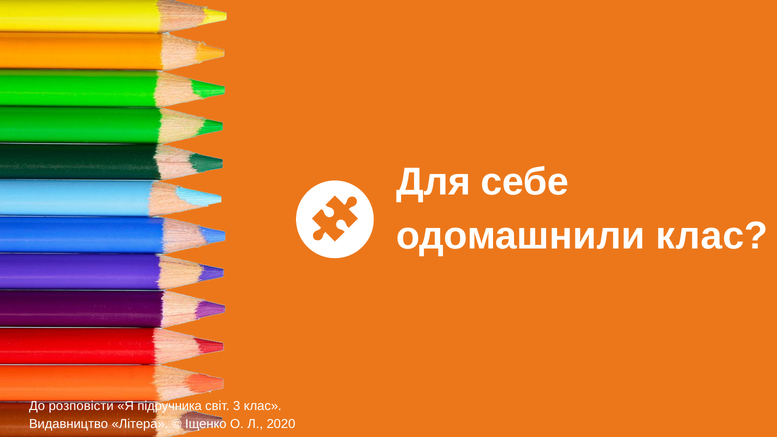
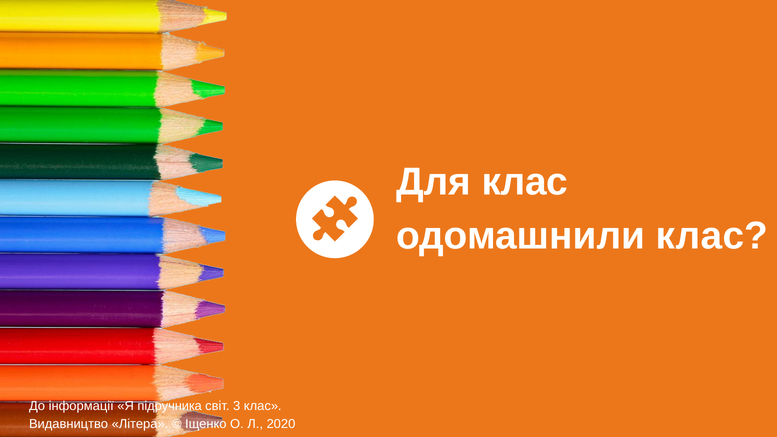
Для себе: себе -> клас (525, 182)
розповісти: розповісти -> інформації (81, 406)
